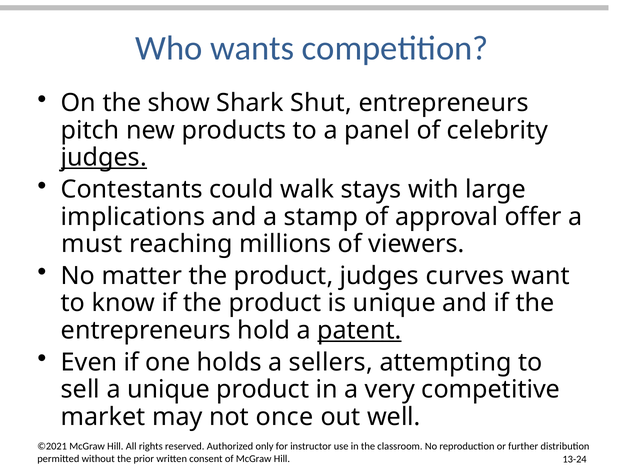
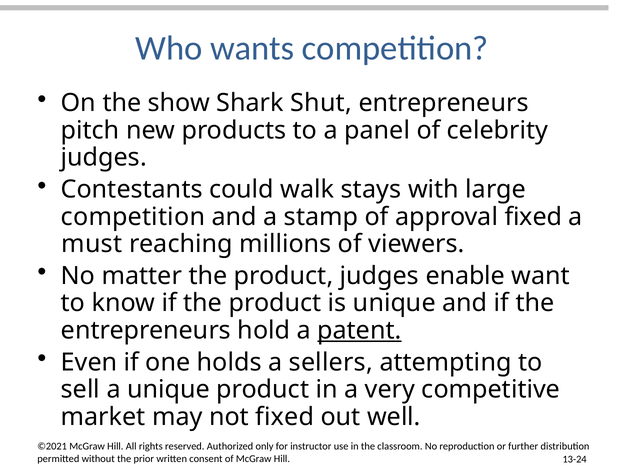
judges underline: present -> none (104, 157)
implications: implications -> competition (133, 217)
approval offer: offer -> fixed (533, 217)
curves: curves -> enable (465, 276)
not once: once -> fixed (285, 417)
